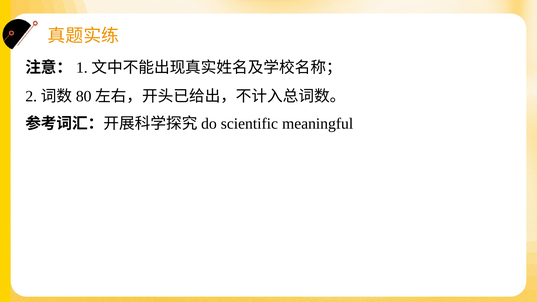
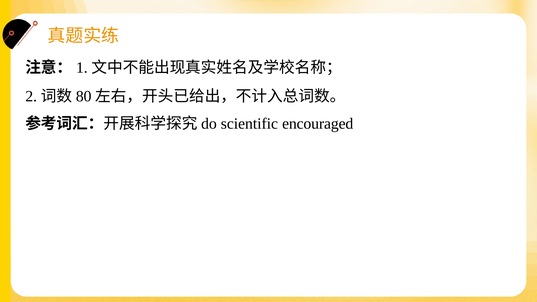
meaningful: meaningful -> encouraged (318, 124)
